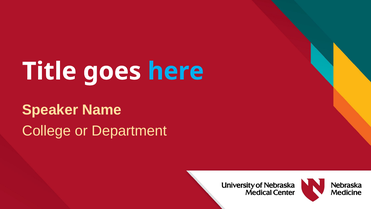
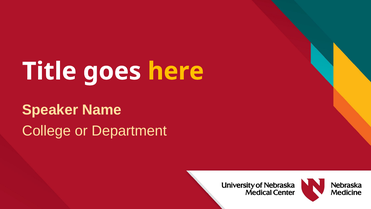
here colour: light blue -> yellow (176, 71)
